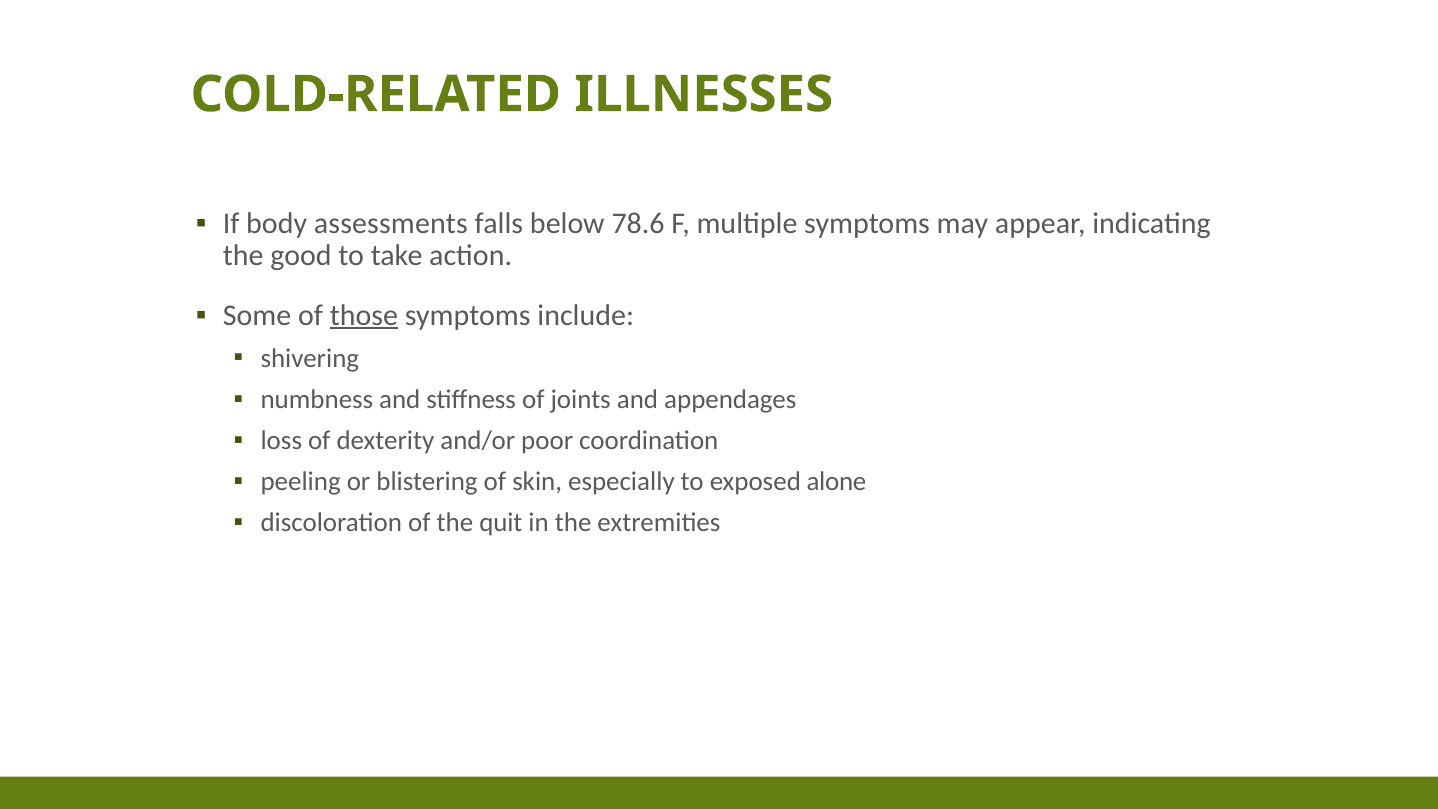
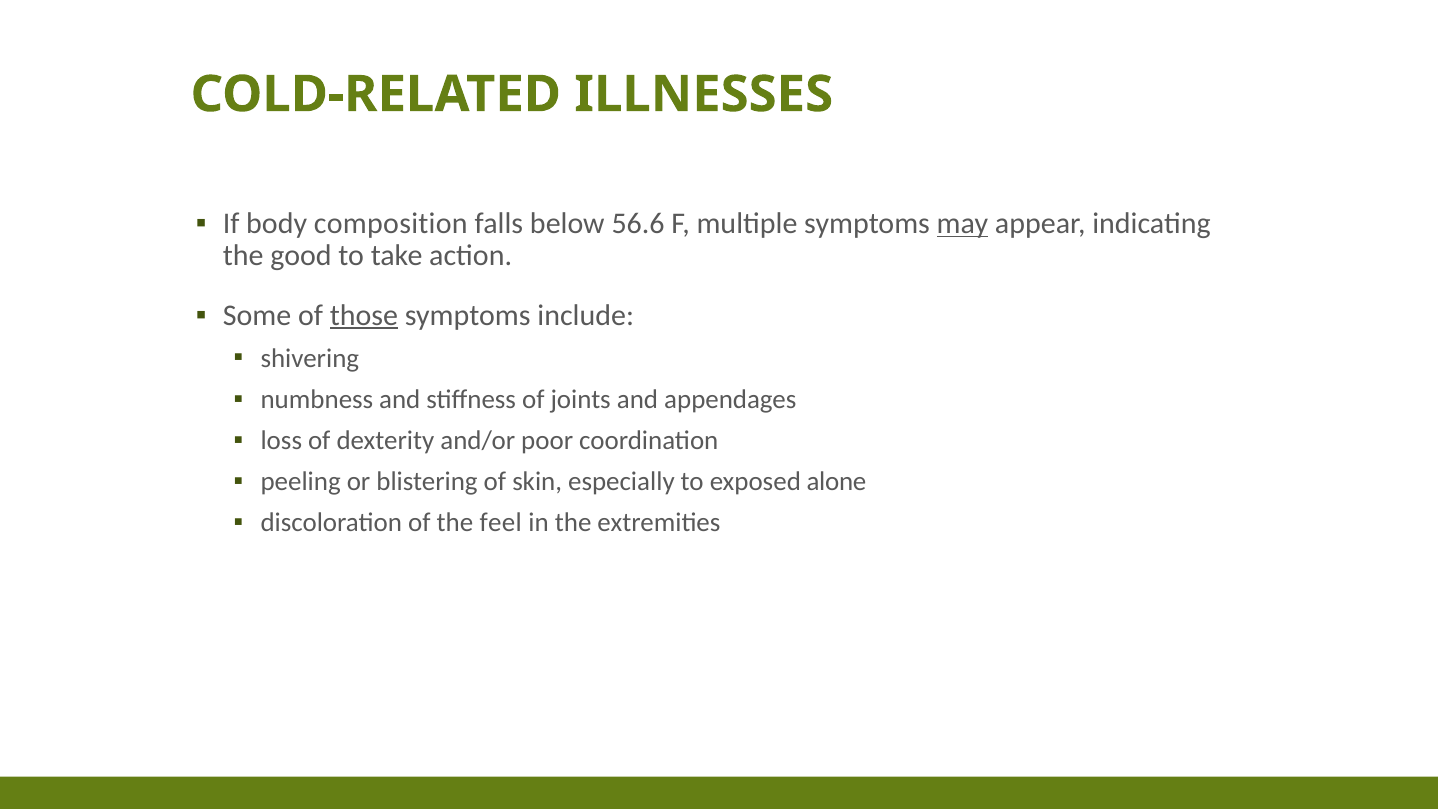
assessments: assessments -> composition (391, 224)
78.6: 78.6 -> 56.6 (638, 224)
may underline: none -> present (962, 224)
quit: quit -> feel (501, 522)
